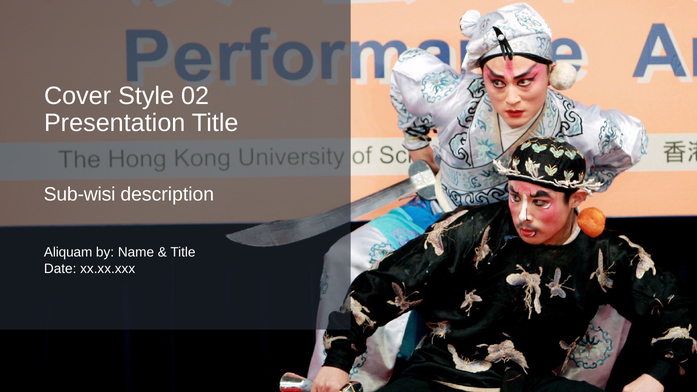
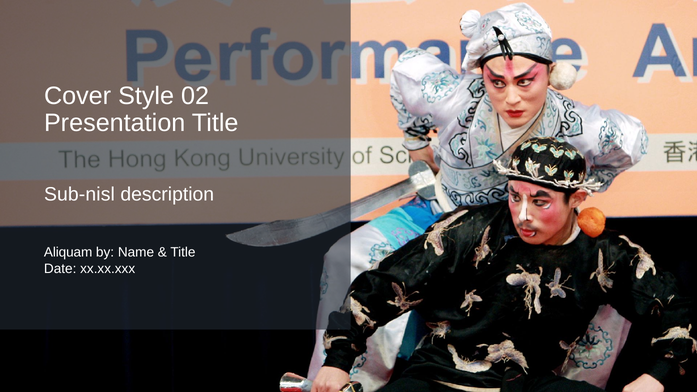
Sub-wisi: Sub-wisi -> Sub-nisl (79, 194)
